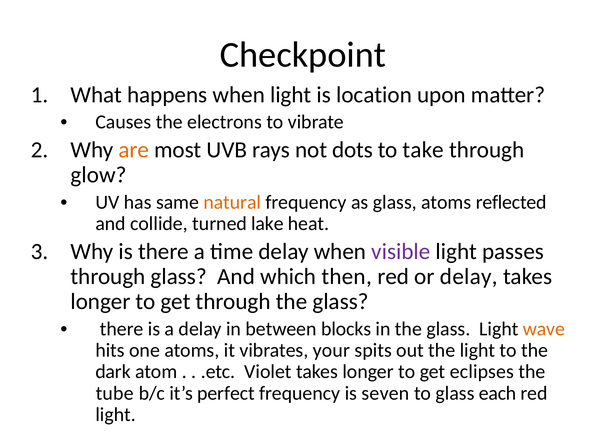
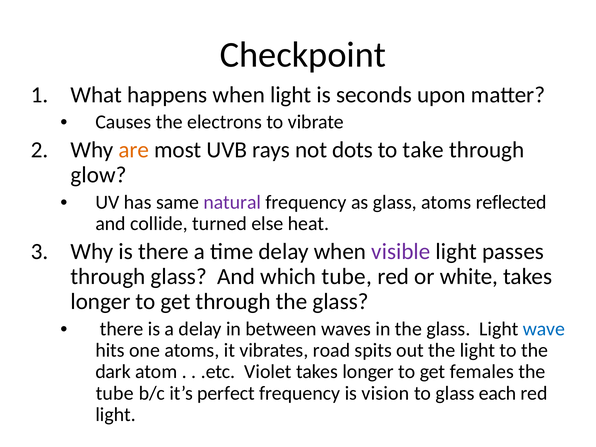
location: location -> seconds (374, 95)
natural colour: orange -> purple (232, 202)
lake: lake -> else (267, 224)
which then: then -> tube (347, 277)
or delay: delay -> white (469, 277)
blocks: blocks -> waves (346, 329)
wave colour: orange -> blue (544, 329)
your: your -> road (331, 350)
eclipses: eclipses -> females (482, 372)
seven: seven -> vision (385, 393)
